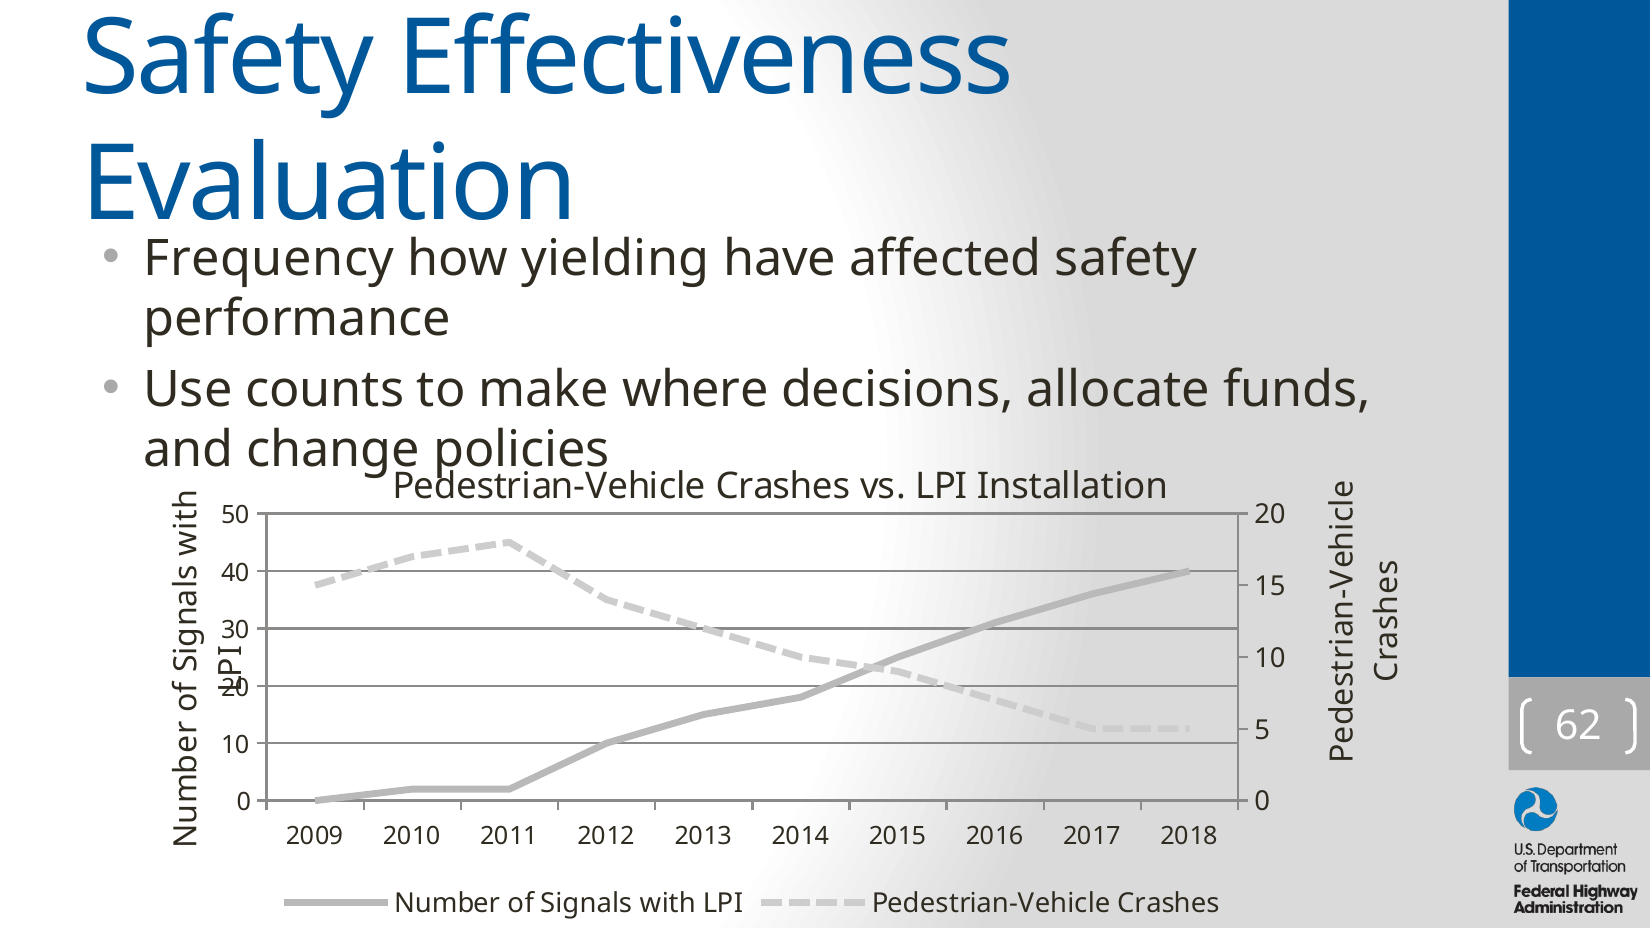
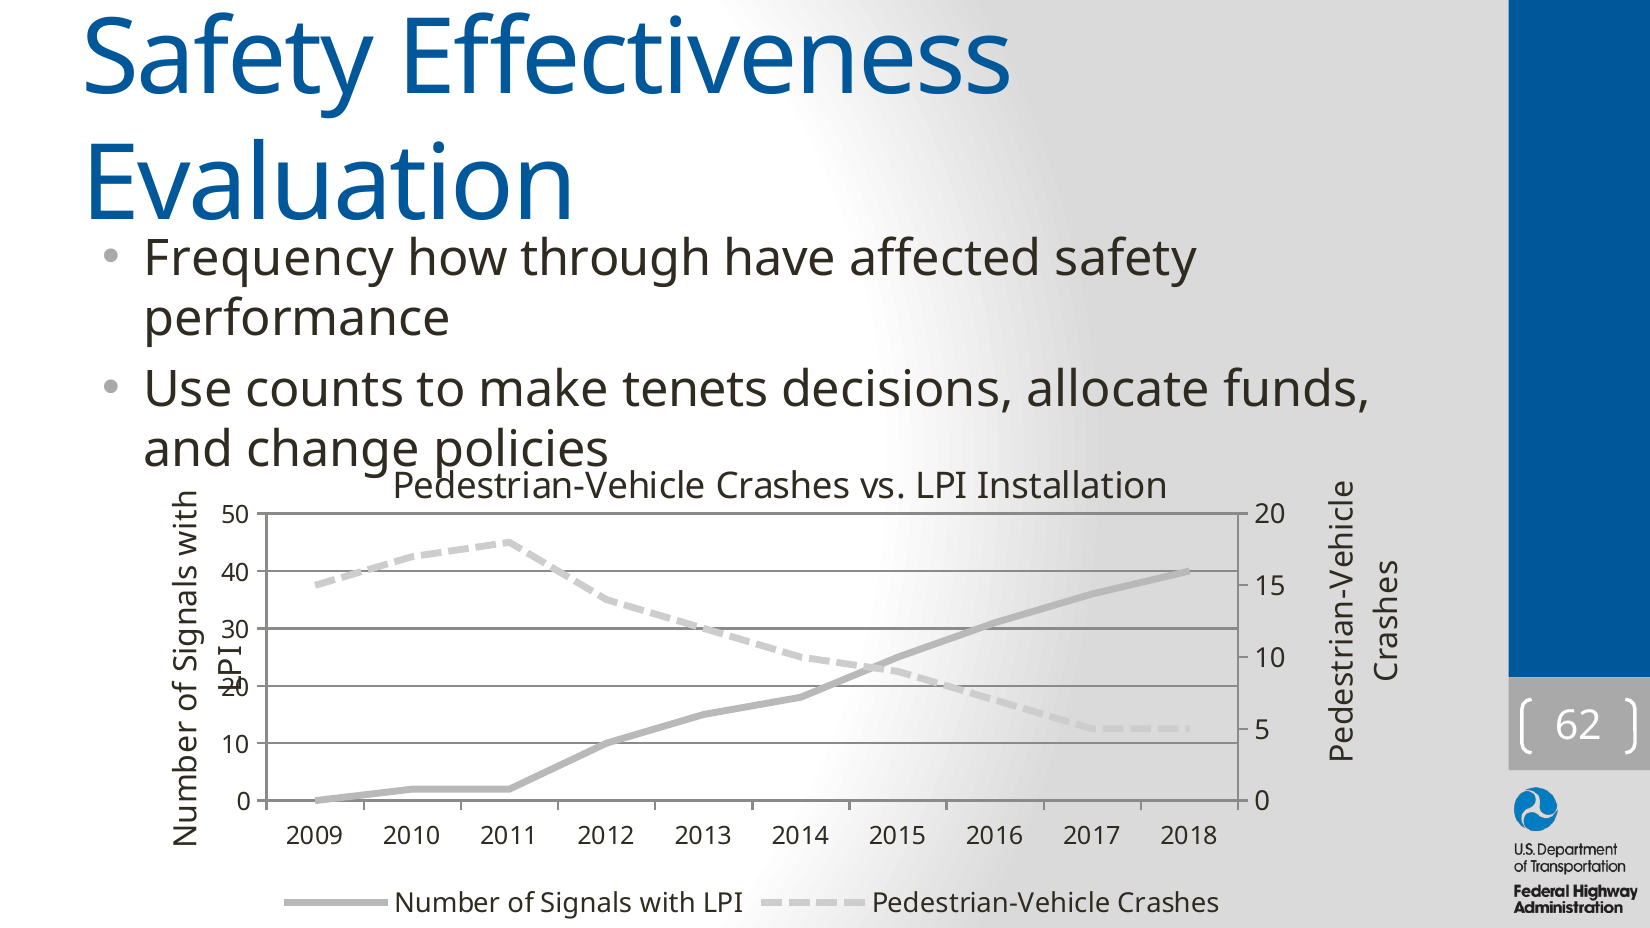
yielding: yielding -> through (616, 259)
where: where -> tenets (695, 390)
